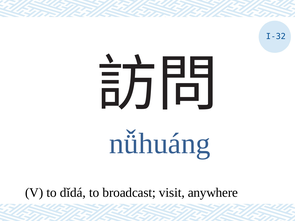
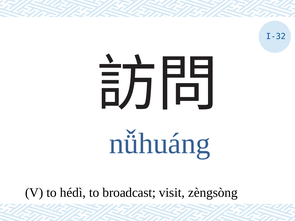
dǐdá: dǐdá -> hédì (73, 193)
anywhere: anywhere -> zèngsòng (213, 193)
